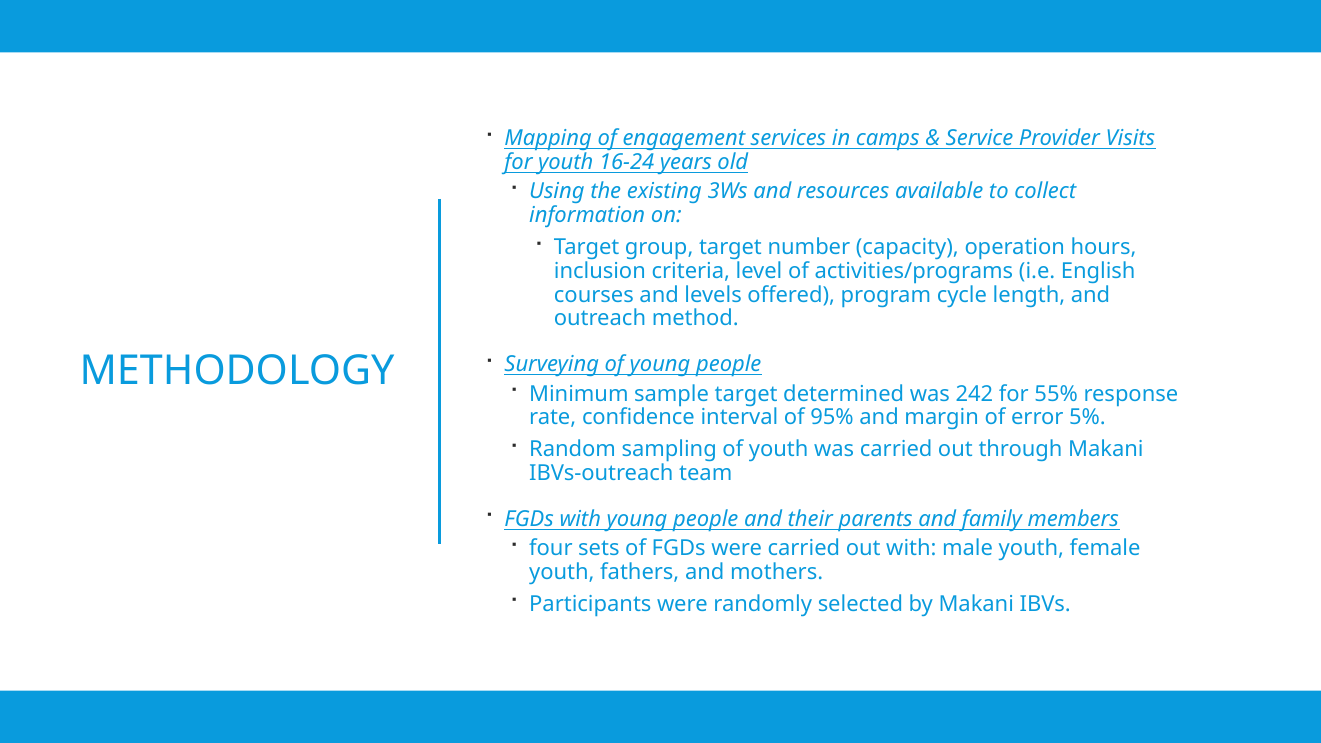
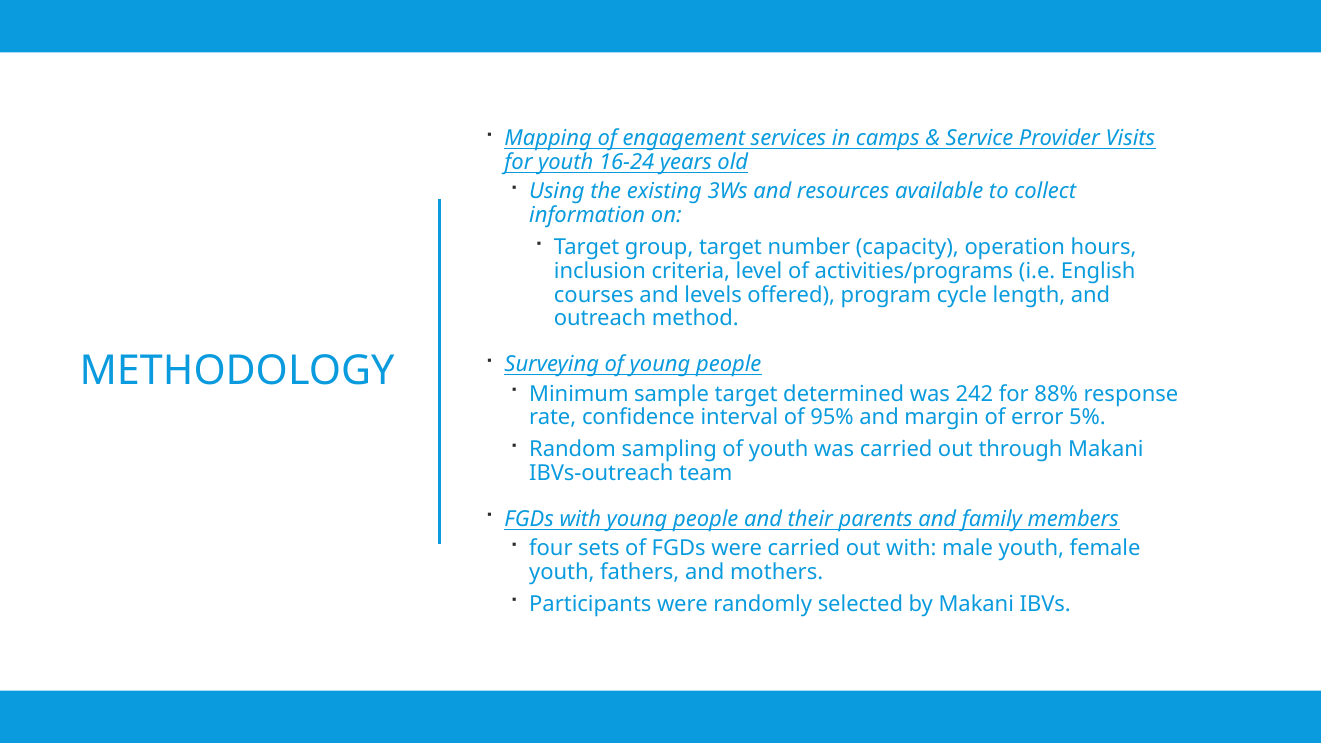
55%: 55% -> 88% (1056, 394)
